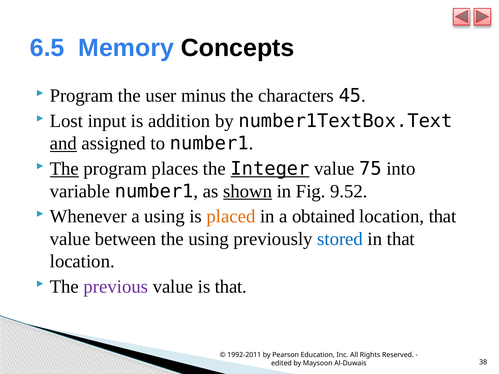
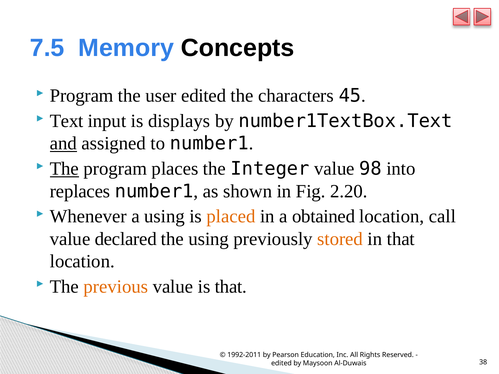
6.5: 6.5 -> 7.5 (47, 48)
user minus: minus -> edited (204, 96)
Lost: Lost -> Text (67, 121)
addition: addition -> displays (179, 121)
Integer underline: present -> none (270, 169)
75: 75 -> 98 (371, 169)
variable: variable -> replaces (80, 191)
shown underline: present -> none (248, 191)
9.52: 9.52 -> 2.20 (349, 191)
location that: that -> call (442, 217)
between: between -> declared (126, 239)
stored colour: blue -> orange (340, 239)
previous colour: purple -> orange (116, 287)
